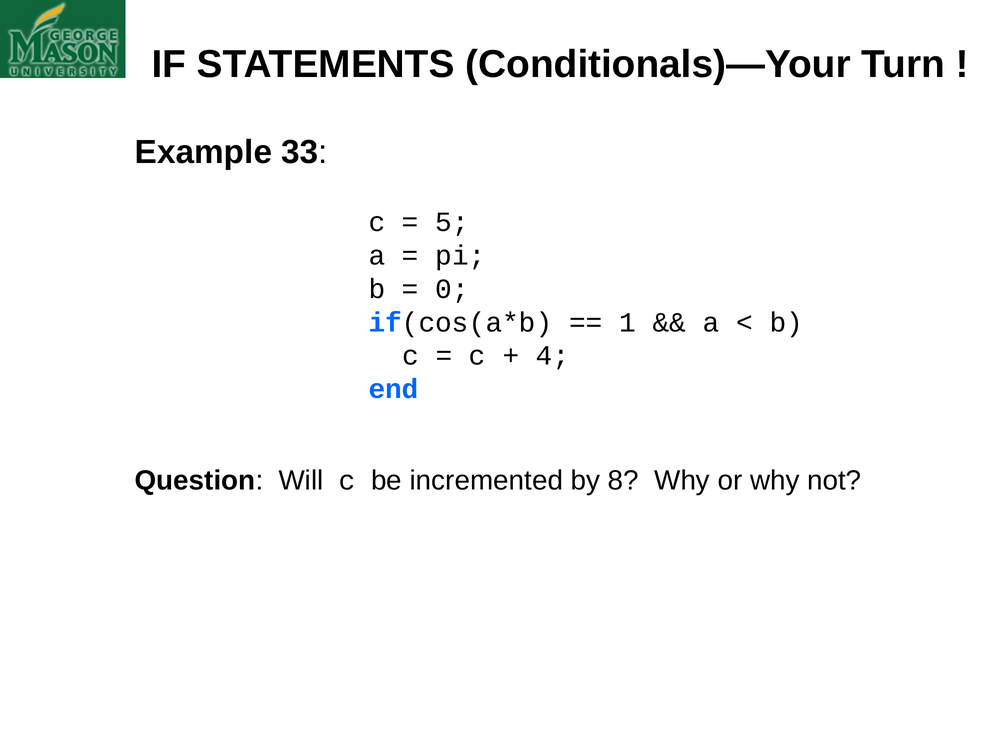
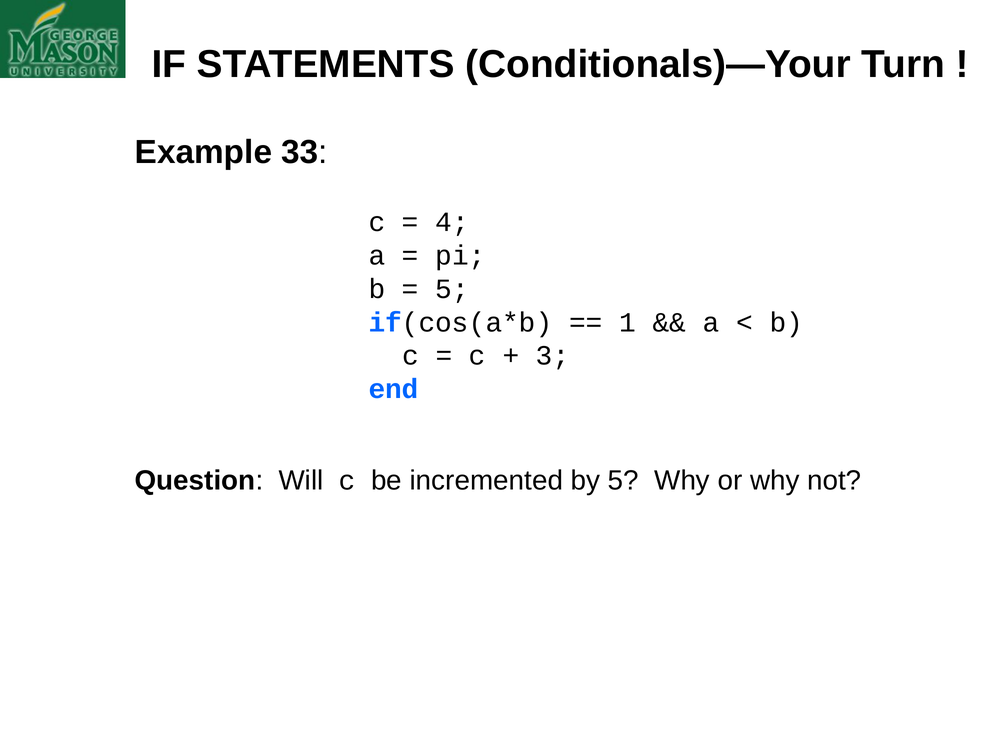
5: 5 -> 4 (452, 222)
0: 0 -> 5 (452, 289)
4: 4 -> 3 (553, 356)
by 8: 8 -> 5 (623, 480)
